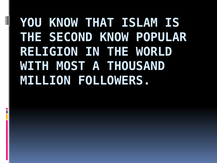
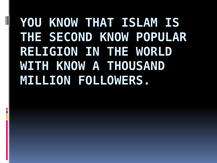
WITH MOST: MOST -> KNOW (71, 66)
